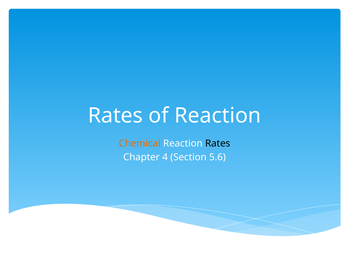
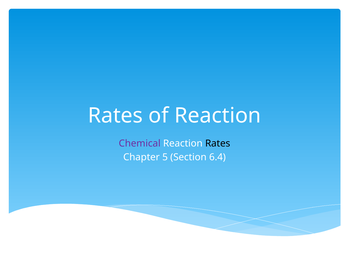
Chemical colour: orange -> purple (140, 144)
4: 4 -> 5 (165, 158)
5.6: 5.6 -> 6.4 (217, 158)
